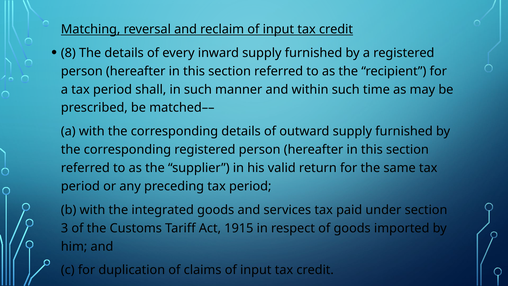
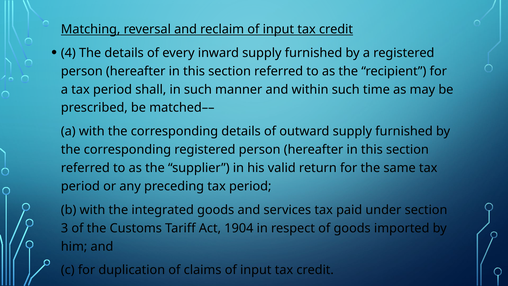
8: 8 -> 4 (68, 53)
1915: 1915 -> 1904 (239, 228)
